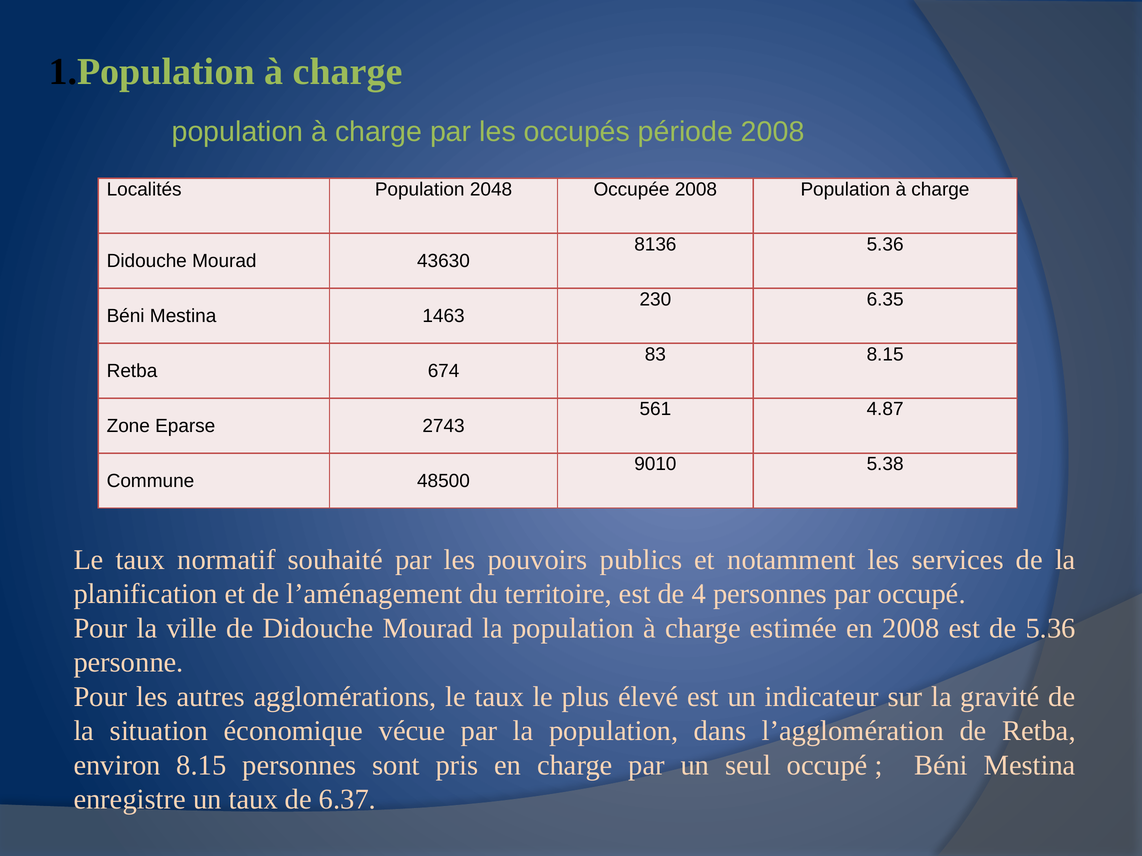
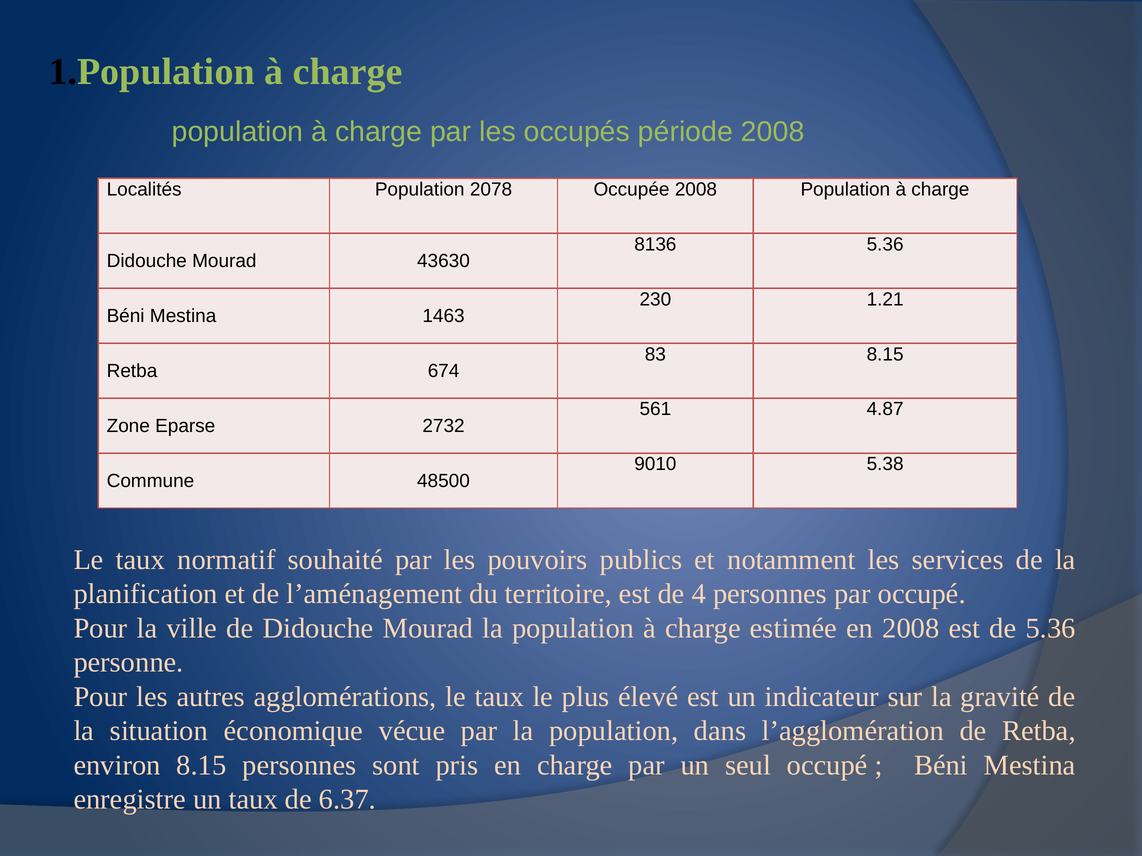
2048: 2048 -> 2078 (491, 189)
6.35: 6.35 -> 1.21 (885, 299)
2743: 2743 -> 2732 (444, 426)
